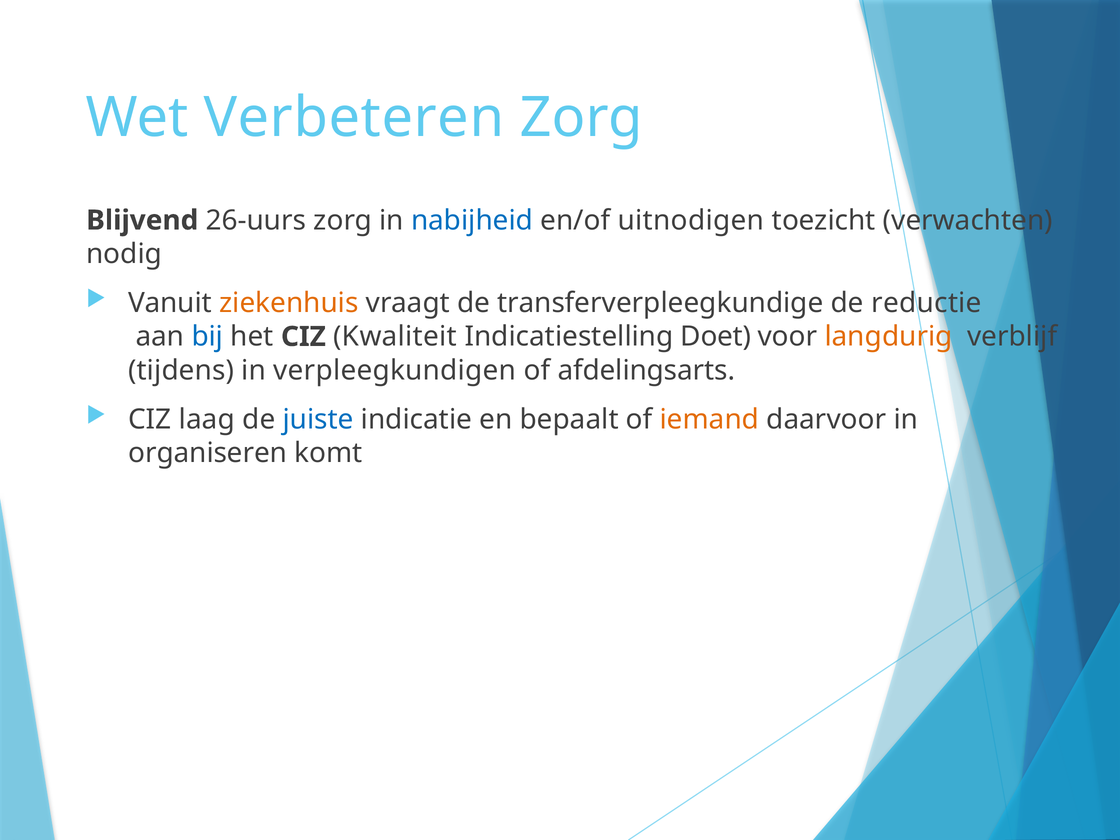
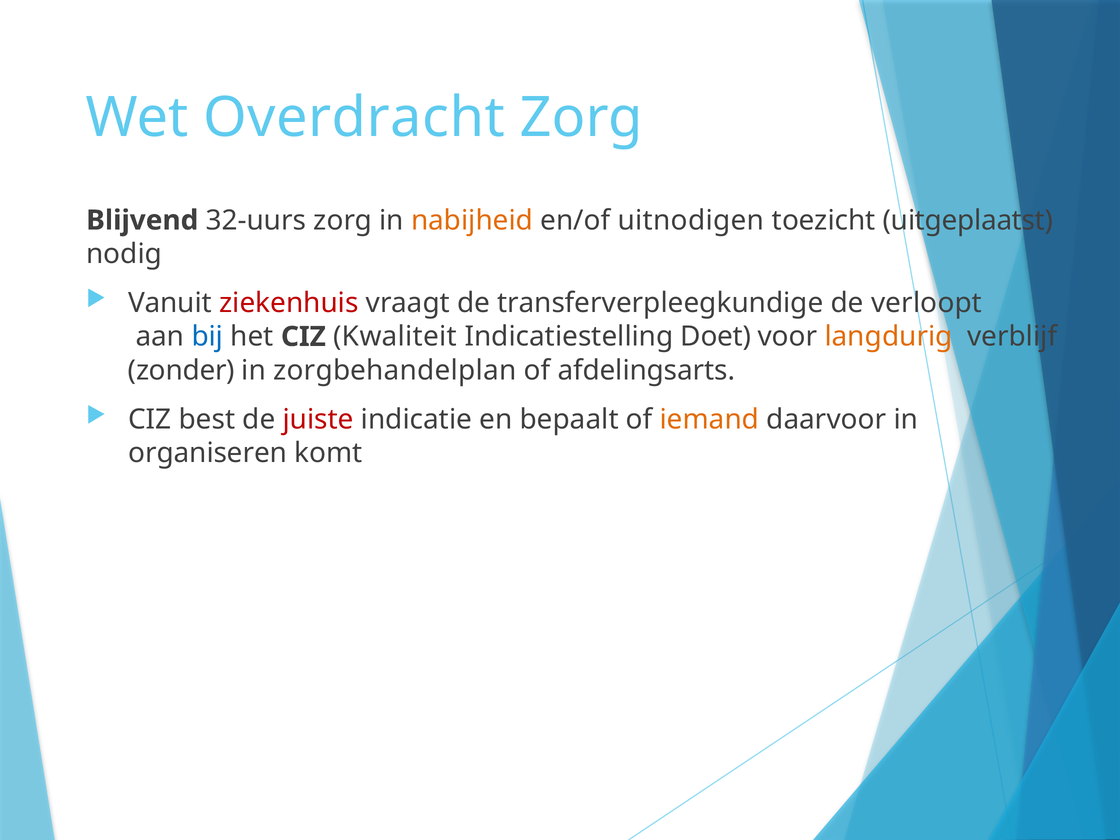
Verbeteren: Verbeteren -> Overdracht (354, 118)
26-uurs: 26-uurs -> 32-uurs (256, 220)
nabijheid colour: blue -> orange (472, 220)
verwachten: verwachten -> uitgeplaatst (968, 220)
ziekenhuis colour: orange -> red (289, 303)
reductie: reductie -> verloopt (927, 303)
tijdens: tijdens -> zonder (181, 370)
verpleegkundigen: verpleegkundigen -> zorgbehandelplan (395, 370)
laag: laag -> best (207, 419)
juiste colour: blue -> red (318, 419)
